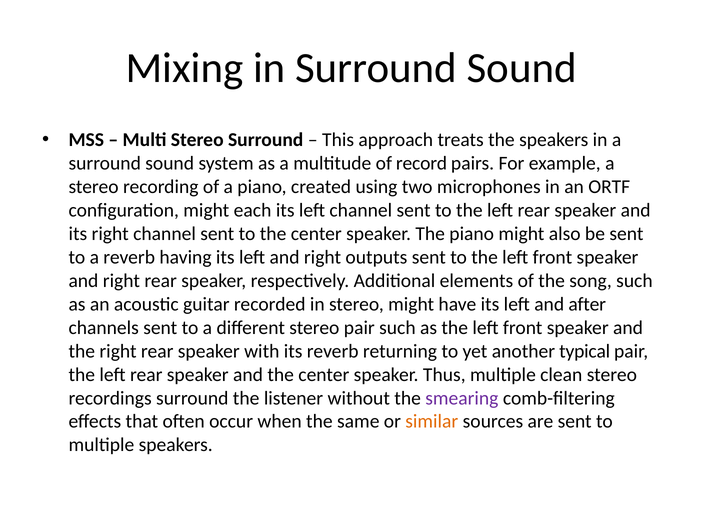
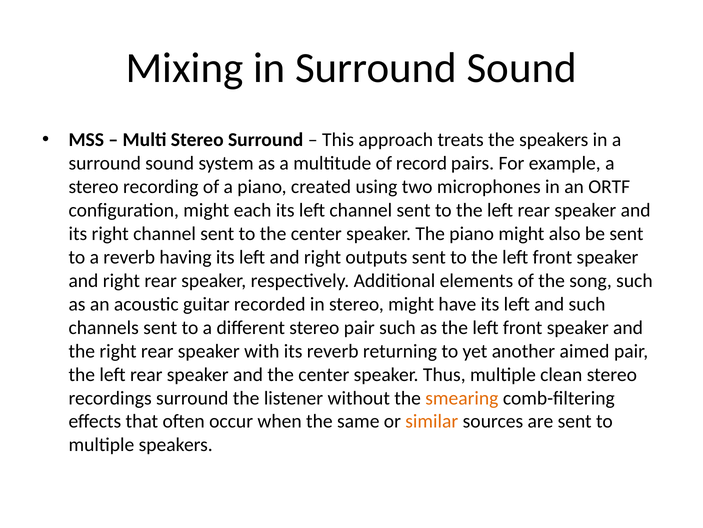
and after: after -> such (587, 304)
typical: typical -> aimed (585, 351)
smearing colour: purple -> orange (462, 398)
